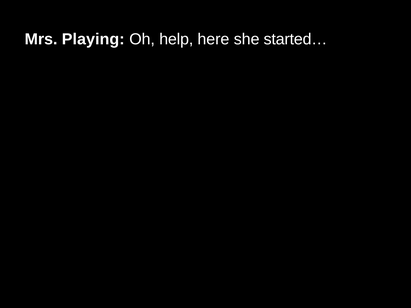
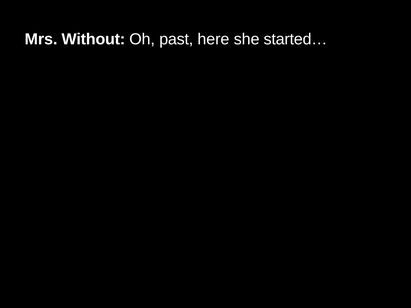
Playing: Playing -> Without (93, 39)
help: help -> past (176, 39)
